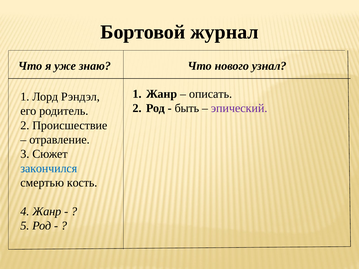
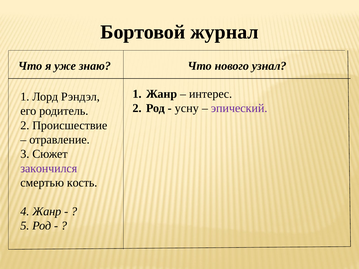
описать: описать -> интерес (211, 94)
быть: быть -> усну (187, 108)
закончился colour: blue -> purple (49, 169)
